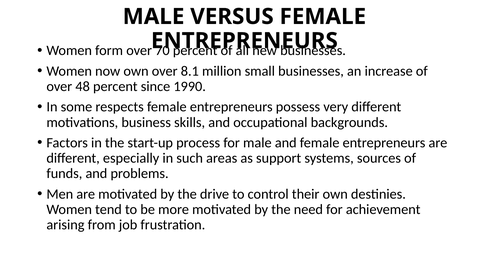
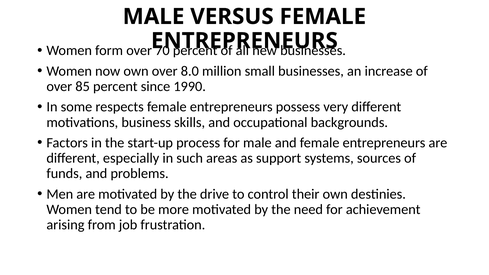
8.1: 8.1 -> 8.0 (190, 71)
48: 48 -> 85 (83, 86)
